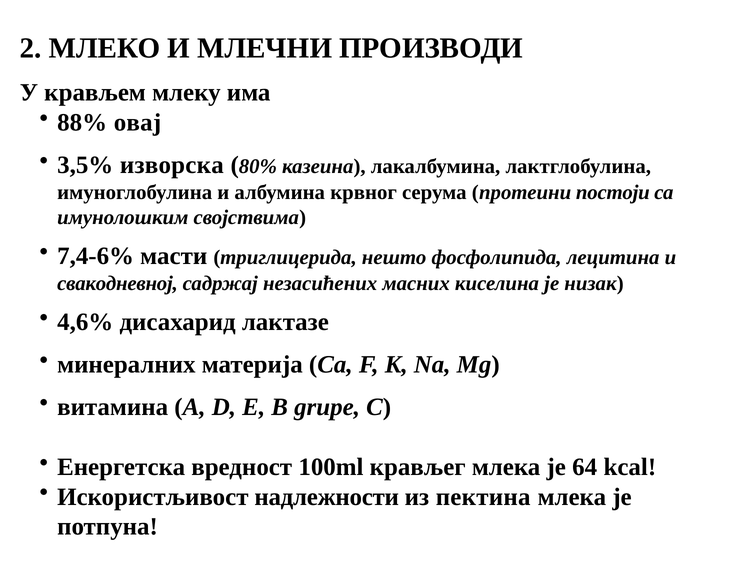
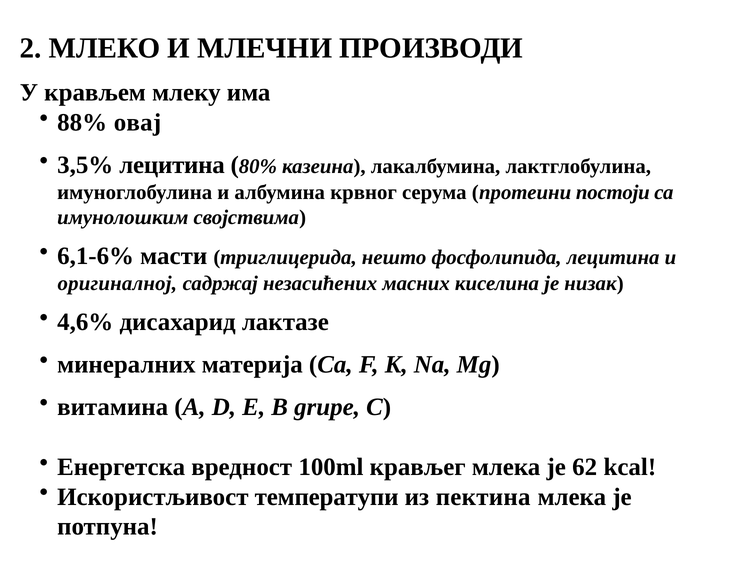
3,5% изворска: изворска -> лецитина (172, 165)
7,4-6%: 7,4-6% -> 6,1-6% (96, 256)
свакодневној: свакодневној -> оригиналној (117, 283)
64: 64 -> 62 (585, 467)
надлежности: надлежности -> темпeратупи (327, 497)
